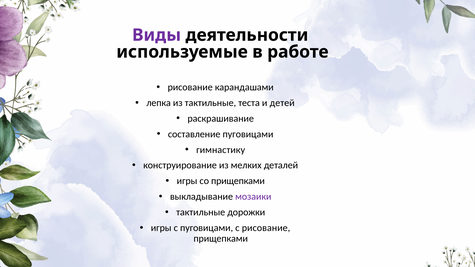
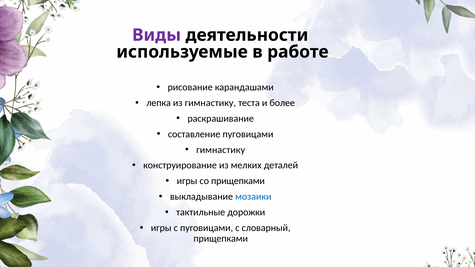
из тактильные: тактильные -> гимнастику (210, 103)
детей: детей -> более (282, 103)
мозаики colour: purple -> blue (253, 197)
с рисование: рисование -> словарный (266, 228)
